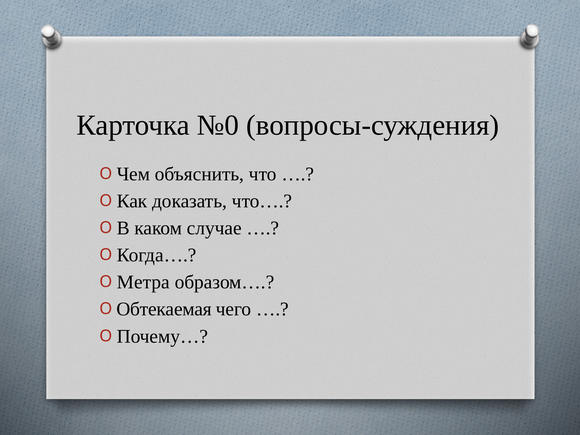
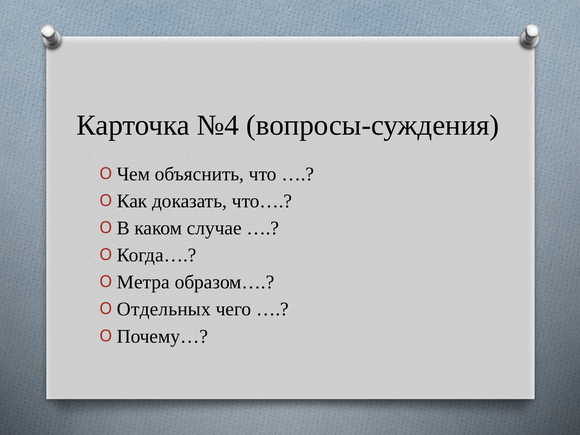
№0: №0 -> №4 (218, 125)
Обтекаемая: Обтекаемая -> Отдельных (164, 309)
